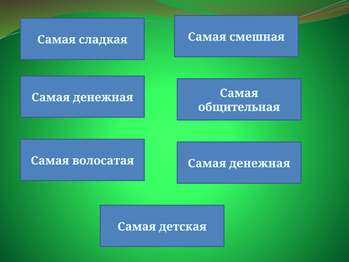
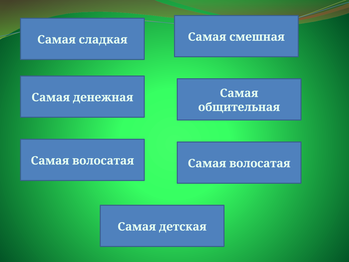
денежная: денежная -> волосатая (260, 163)
